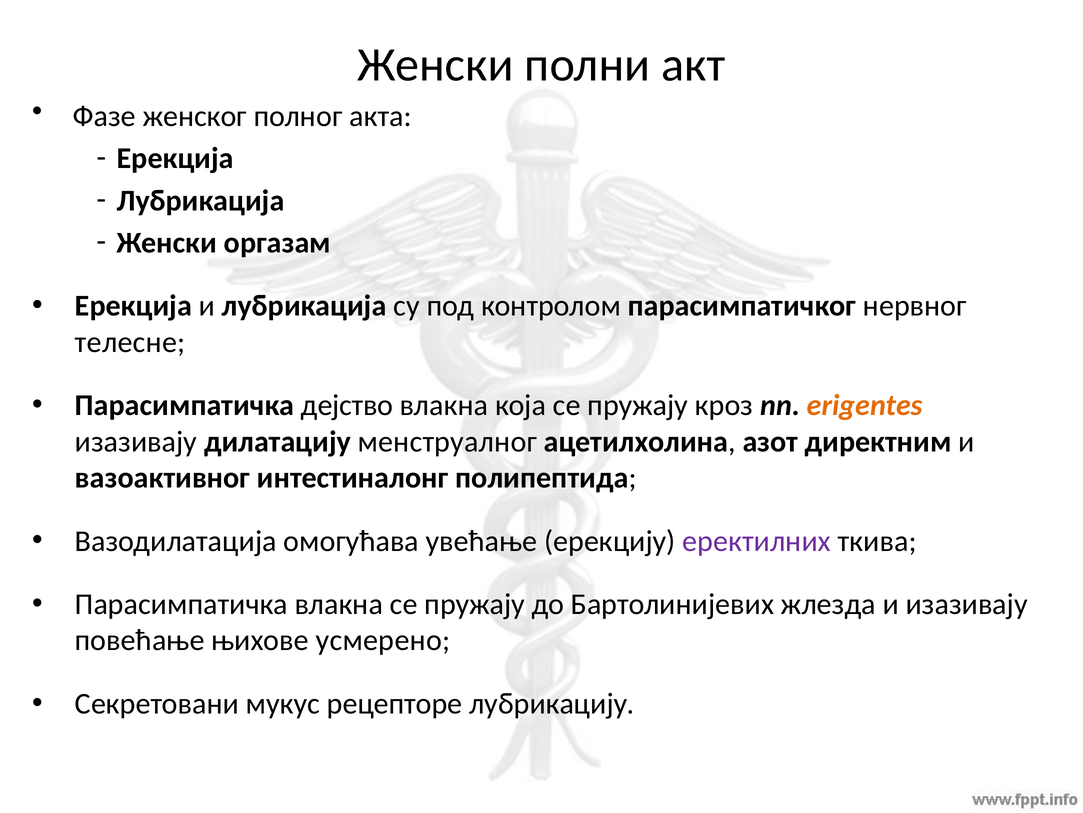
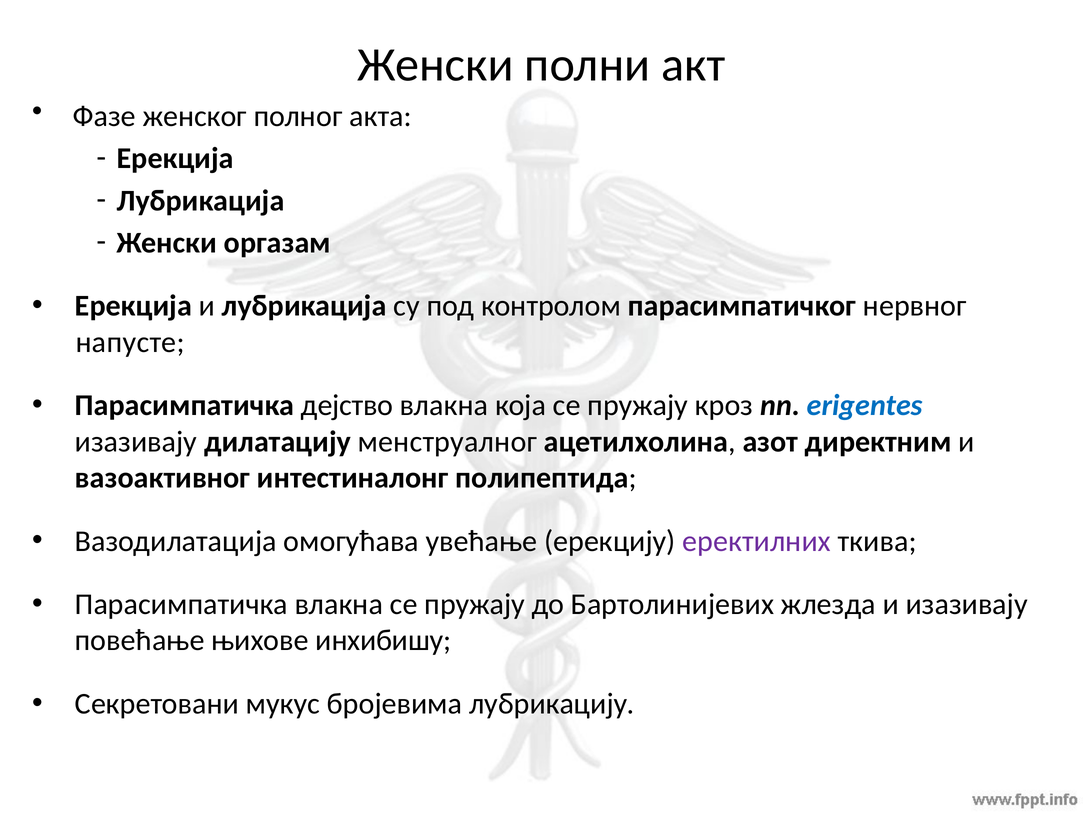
телесне: телесне -> напусте (130, 342)
erigentes colour: orange -> blue (865, 405)
усмерено: усмерено -> инхибишу (383, 640)
рецепторе: рецепторе -> бројевима (395, 703)
